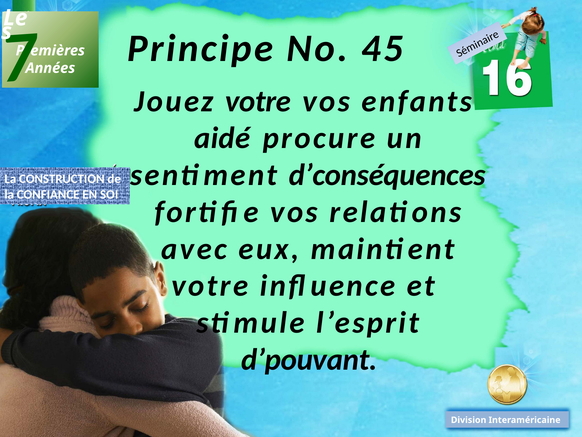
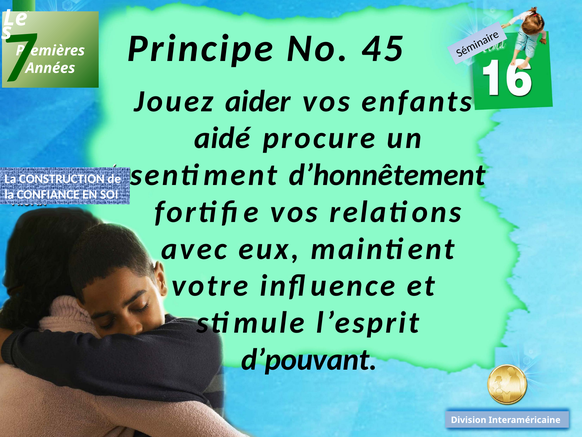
votre: votre -> aider (258, 101)
d’conséquences: d’conséquences -> d’honnêtement (387, 175)
